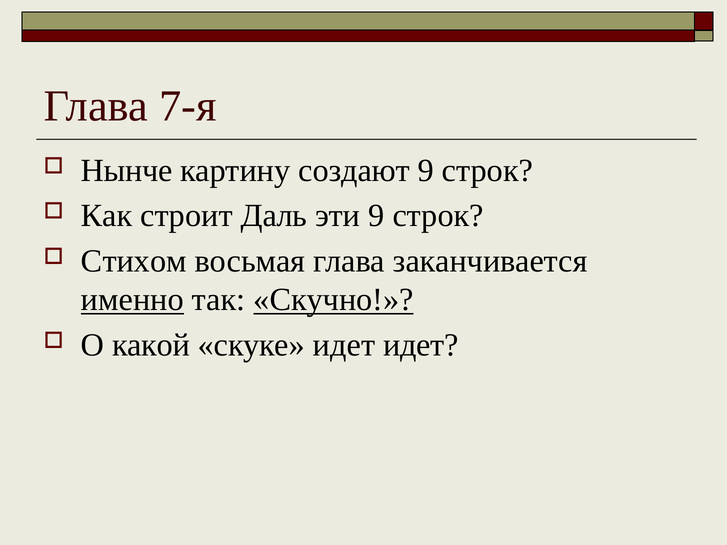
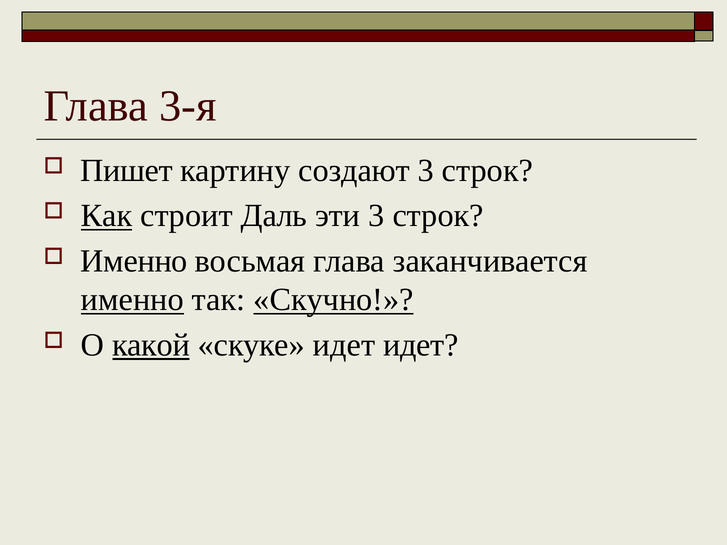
7-я: 7-я -> 3-я (188, 106)
Нынче: Нынче -> Пишет (127, 171)
создают 9: 9 -> 3 (426, 171)
Как underline: none -> present (107, 216)
эти 9: 9 -> 3 (376, 216)
Стихом: Стихом -> Именно (134, 261)
какой underline: none -> present (151, 345)
